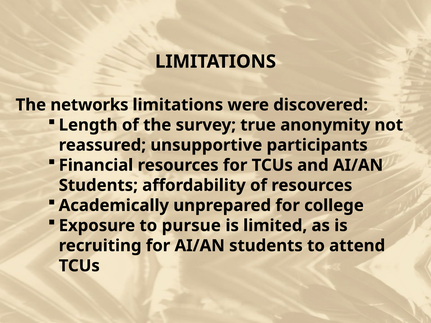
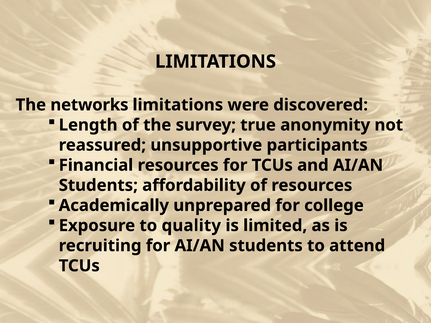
pursue: pursue -> quality (191, 226)
